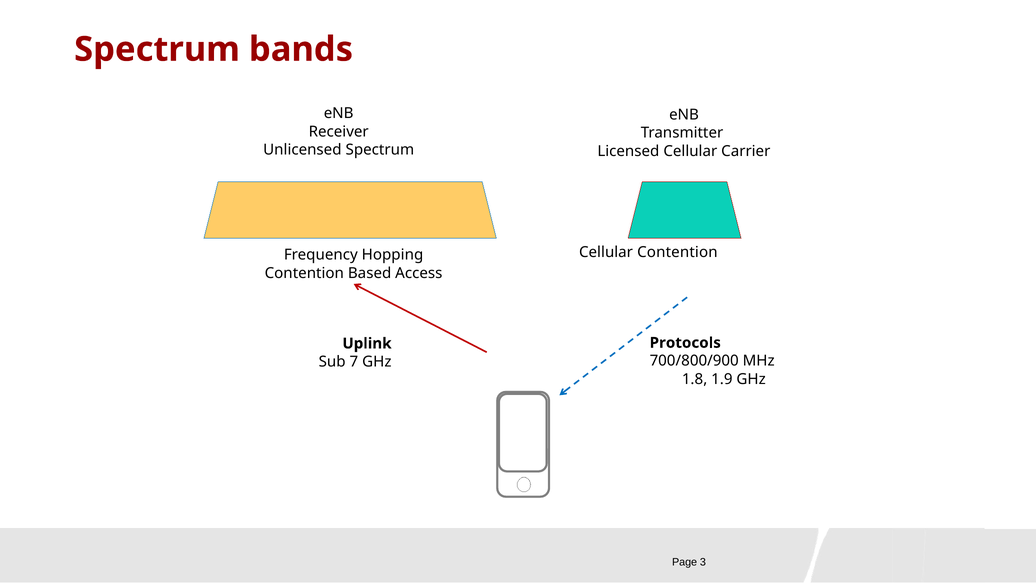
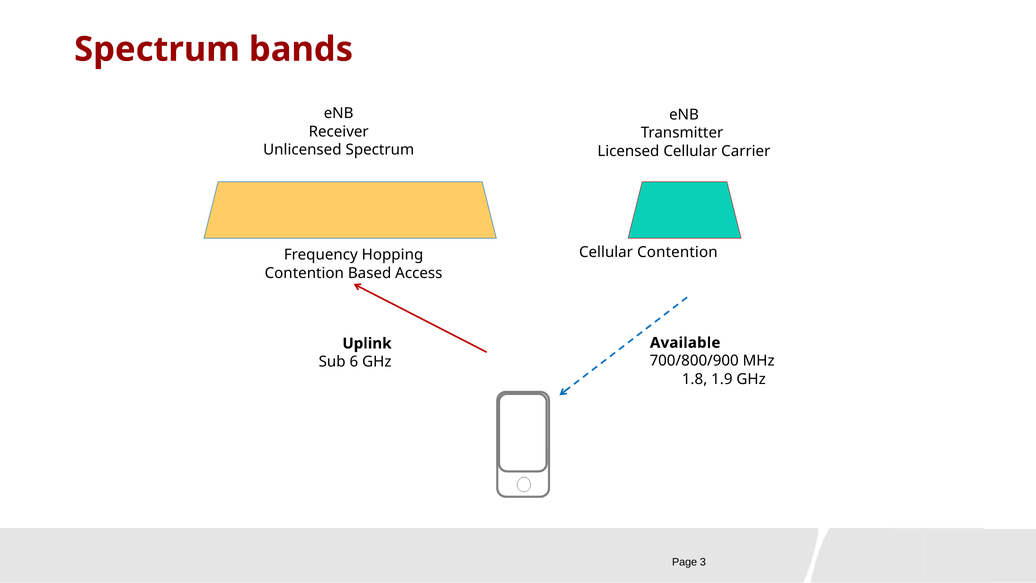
Protocols: Protocols -> Available (685, 343)
7: 7 -> 6 (354, 361)
